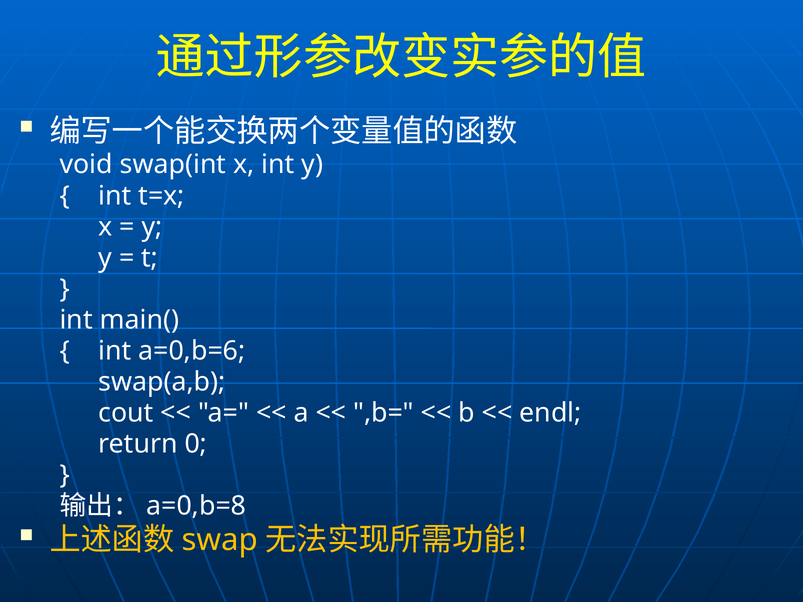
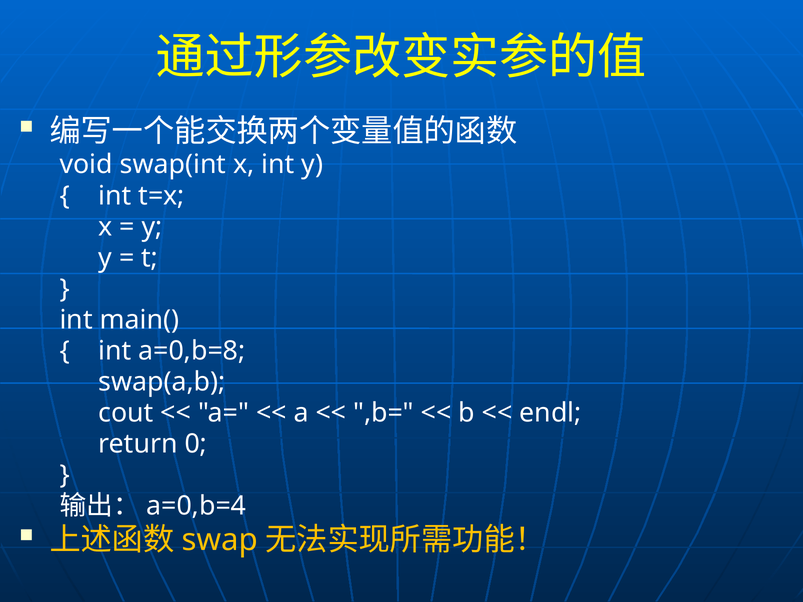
a=0,b=6: a=0,b=6 -> a=0,b=8 (192, 351)
a=0,b=8: a=0,b=8 -> a=0,b=4 (196, 506)
